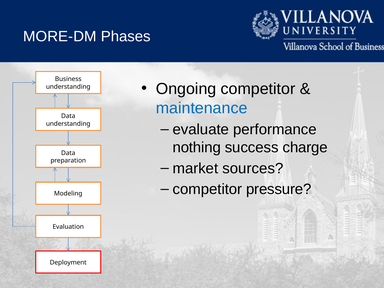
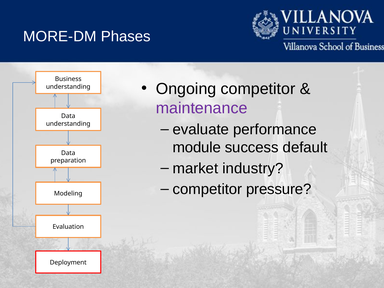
maintenance colour: blue -> purple (202, 108)
nothing: nothing -> module (197, 147)
charge: charge -> default (305, 147)
sources: sources -> industry (253, 168)
